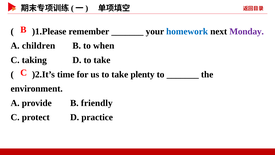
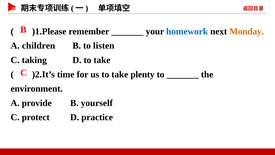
Monday colour: purple -> orange (247, 31)
when: when -> listen (104, 46)
friendly: friendly -> yourself (97, 103)
